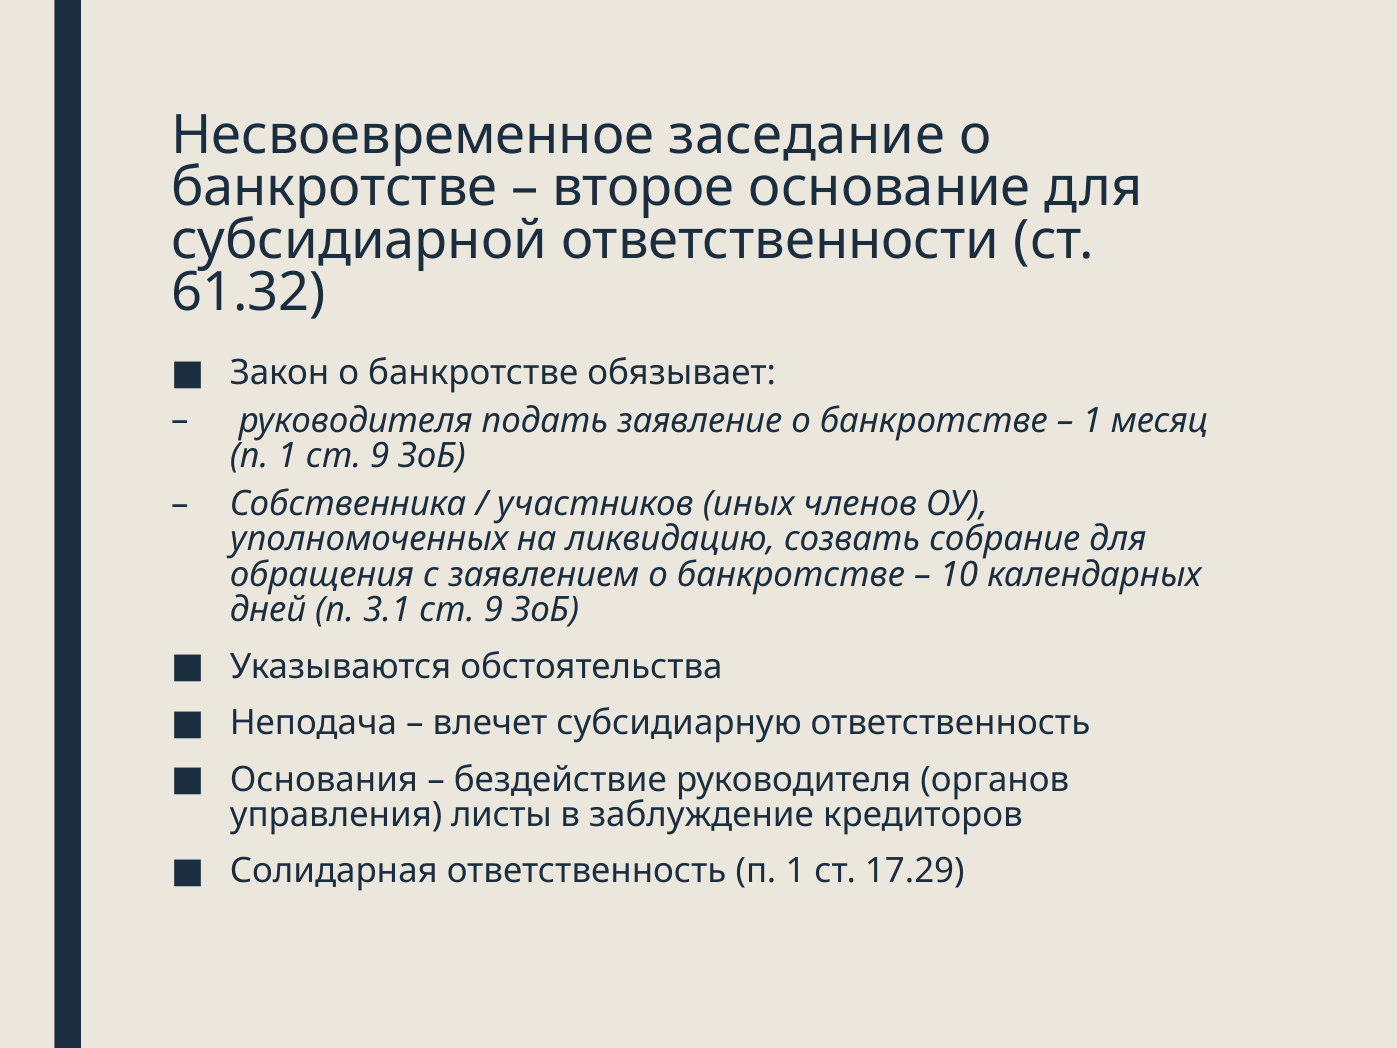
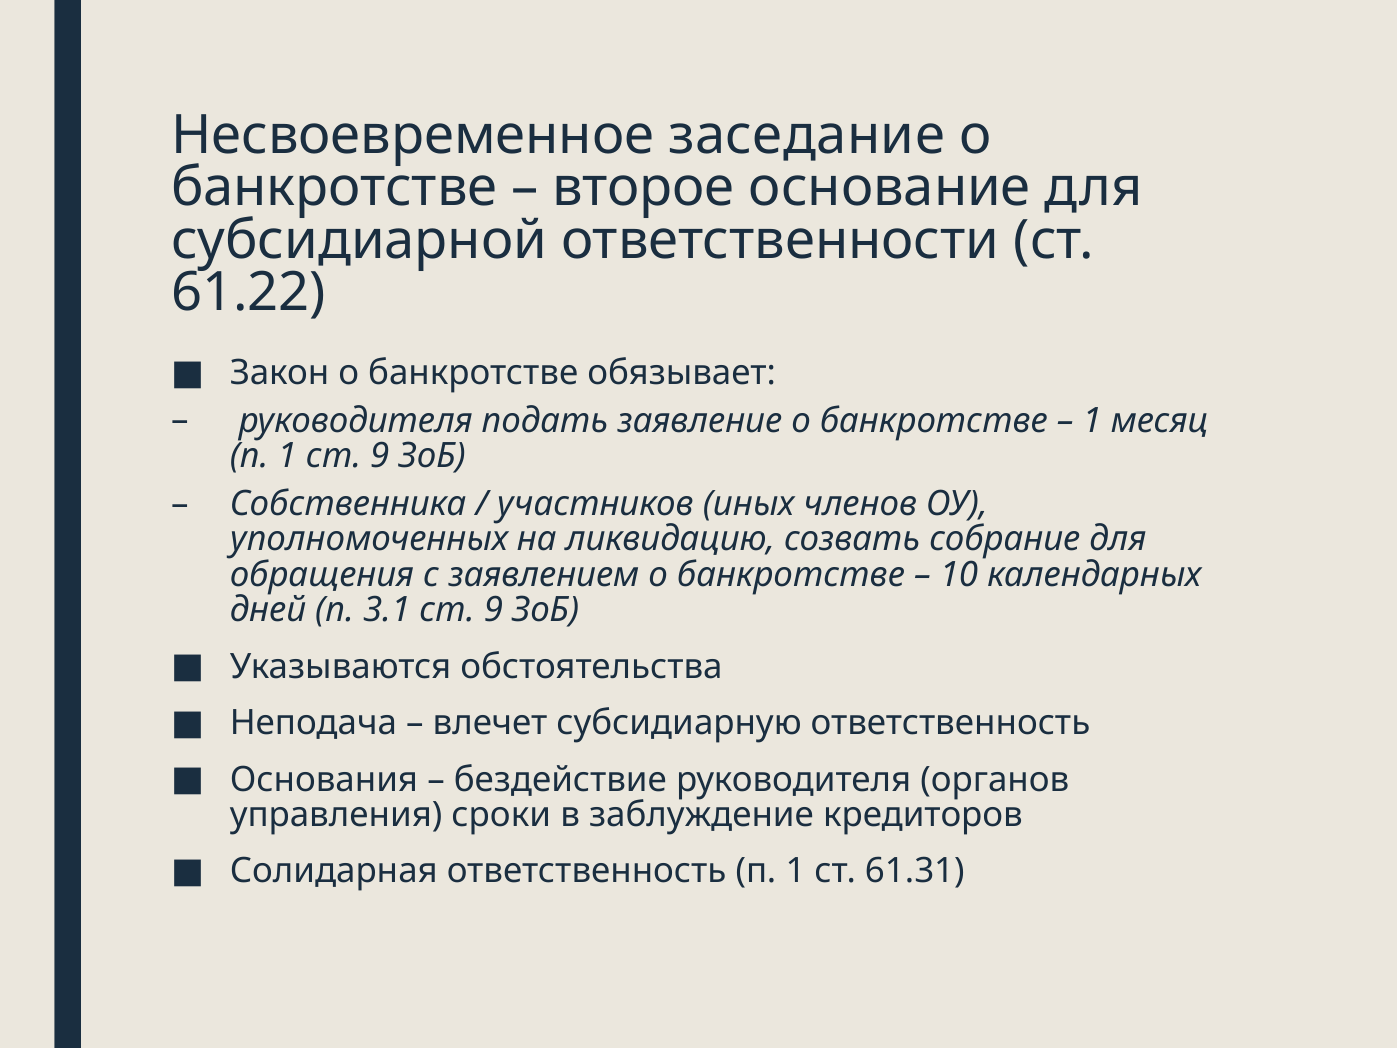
61.32: 61.32 -> 61.22 (249, 292)
листы: листы -> сроки (501, 815)
17.29: 17.29 -> 61.31 (915, 871)
